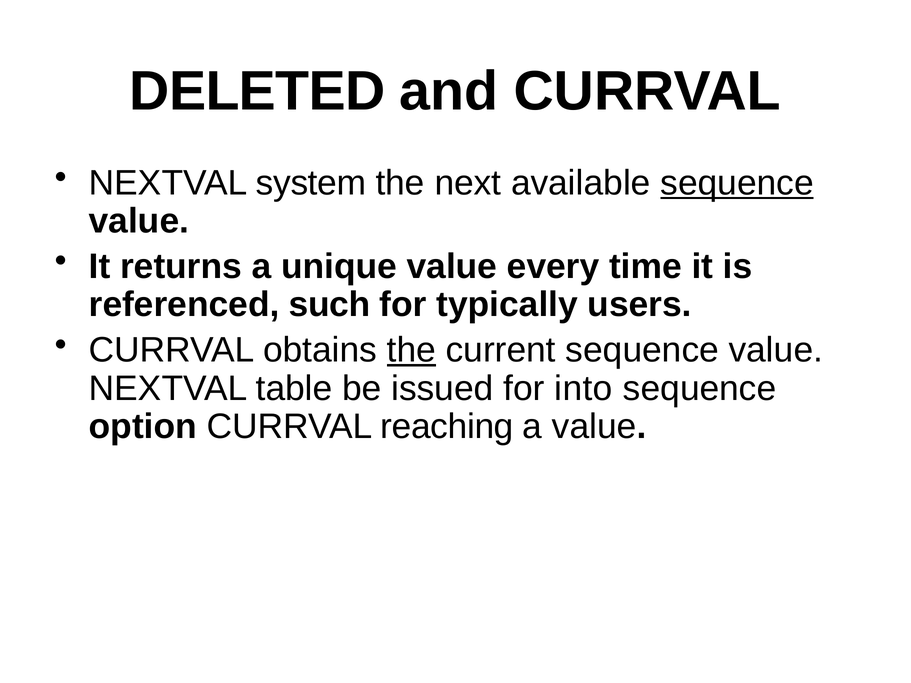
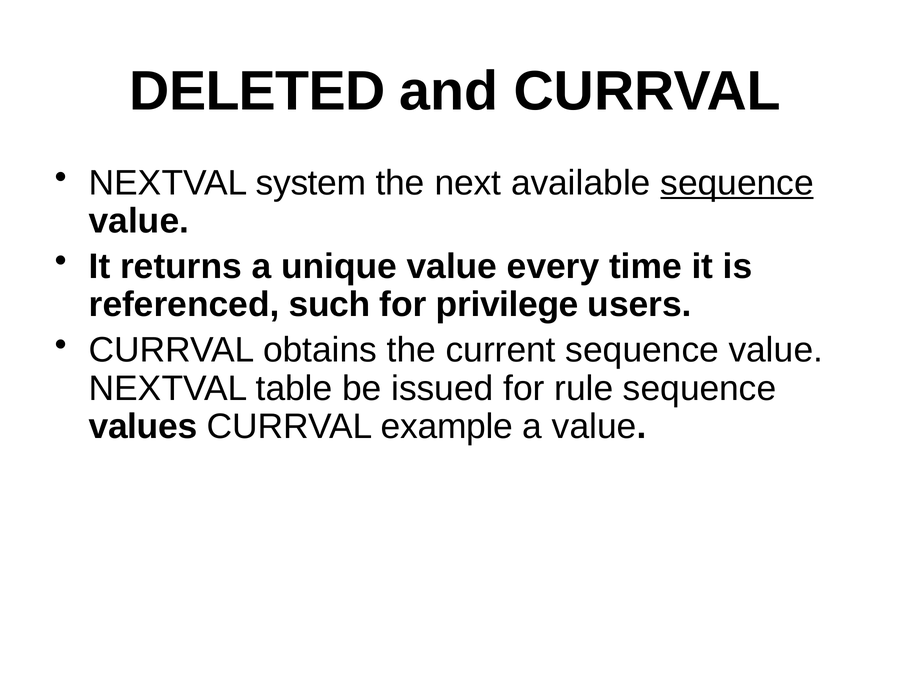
typically: typically -> privilege (507, 305)
the underline: present -> none (411, 350)
into: into -> rule (584, 388)
option: option -> values (143, 427)
reaching: reaching -> example (447, 427)
